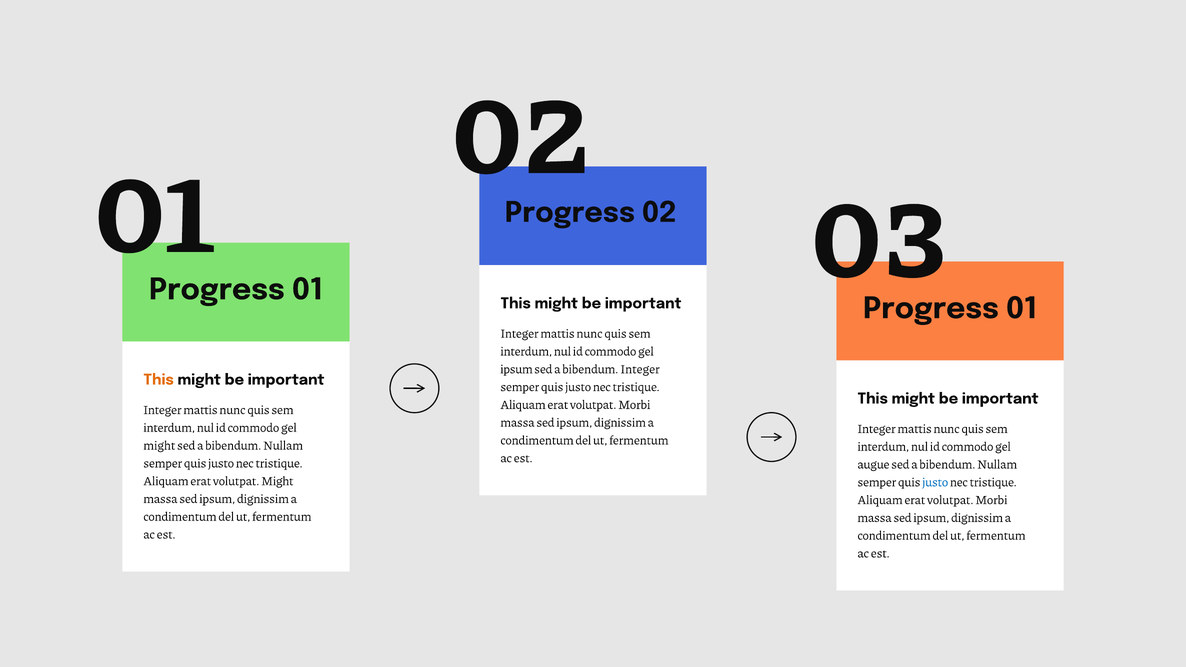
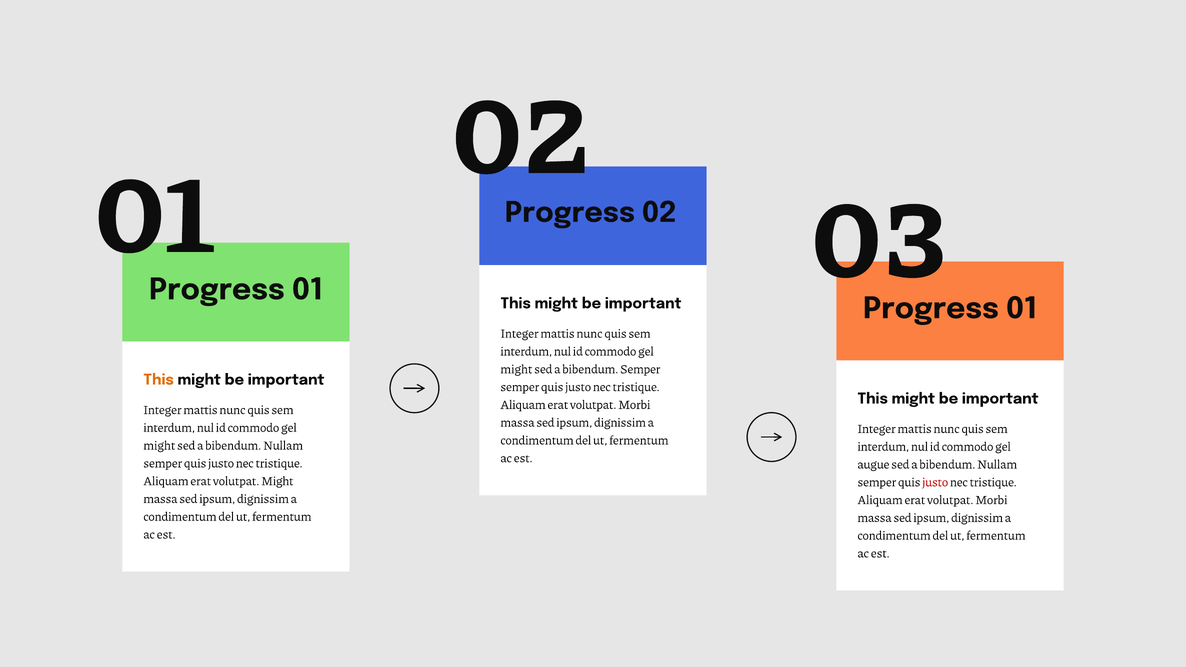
ipsum: ipsum -> might (516, 369)
bibendum Integer: Integer -> Semper (640, 369)
justo colour: blue -> red (935, 482)
